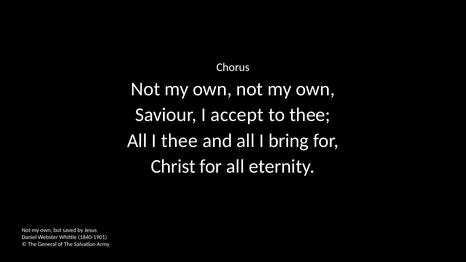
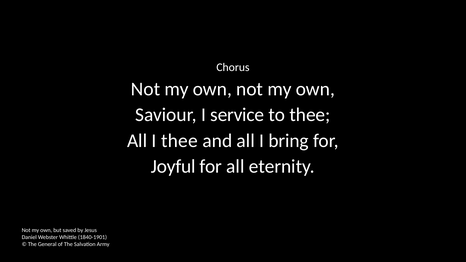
accept: accept -> service (237, 115)
Christ: Christ -> Joyful (173, 167)
